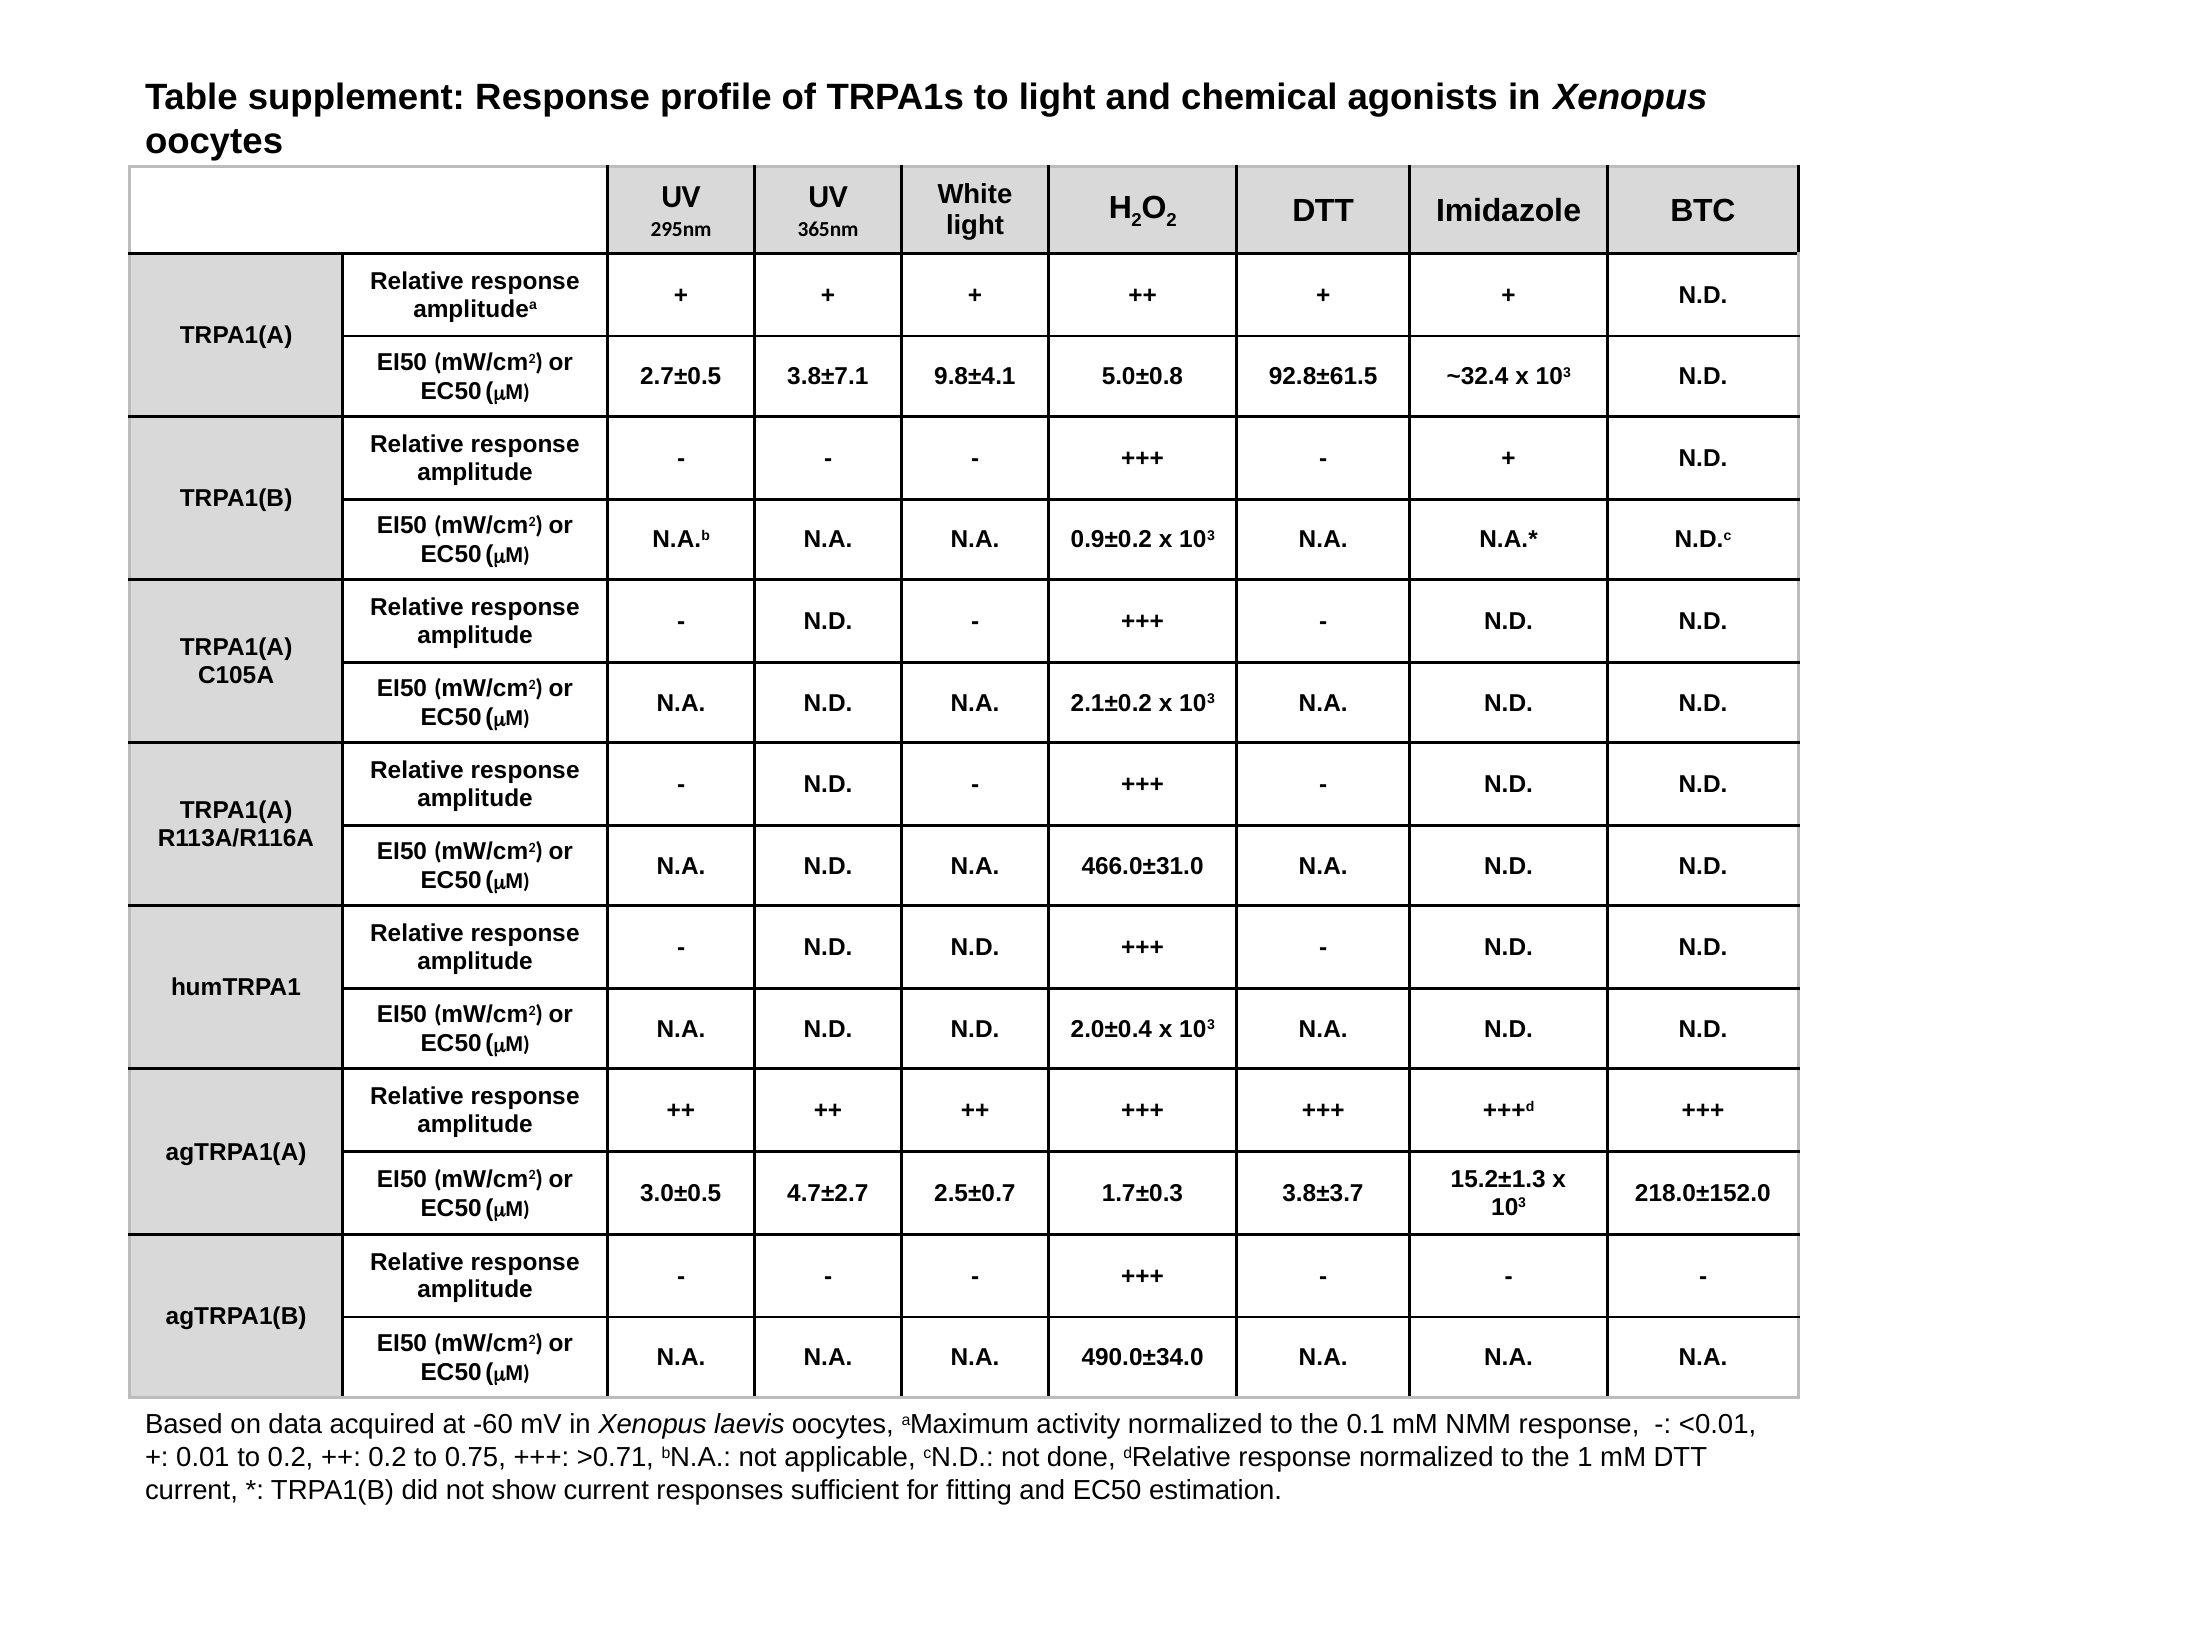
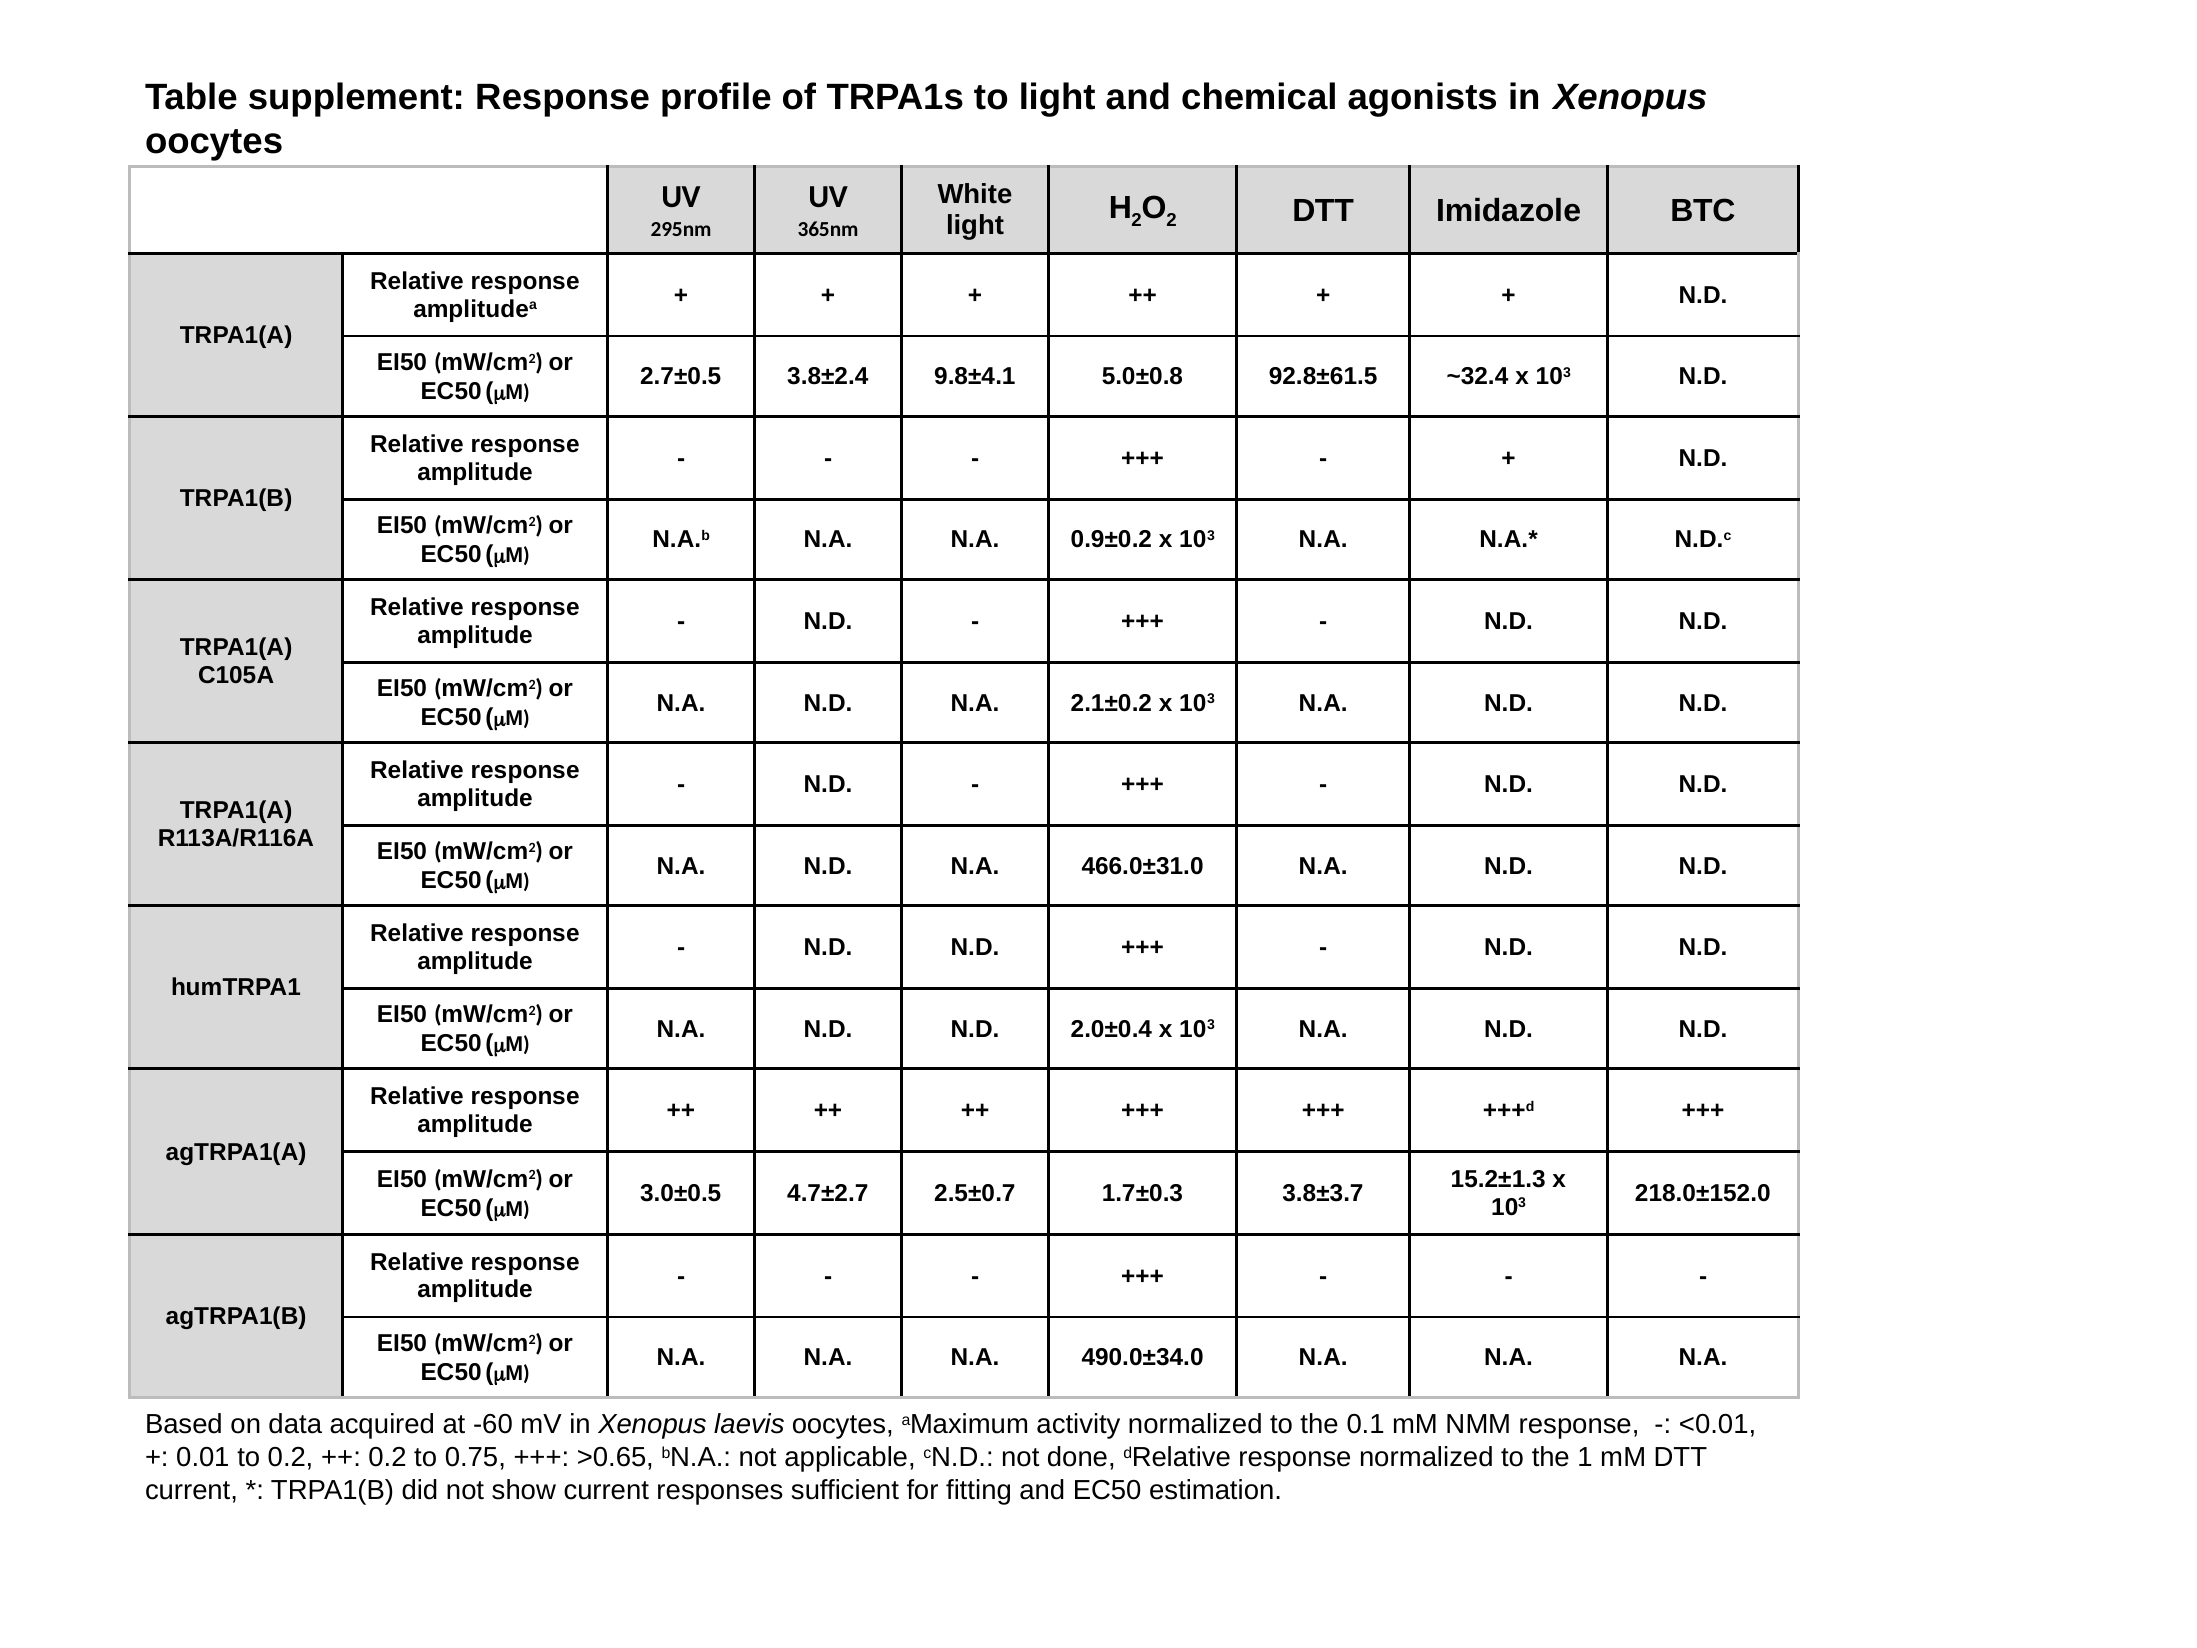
3.8±7.1: 3.8±7.1 -> 3.8±2.4 (828, 377)
>0.71: >0.71 -> >0.65 (615, 1457)
